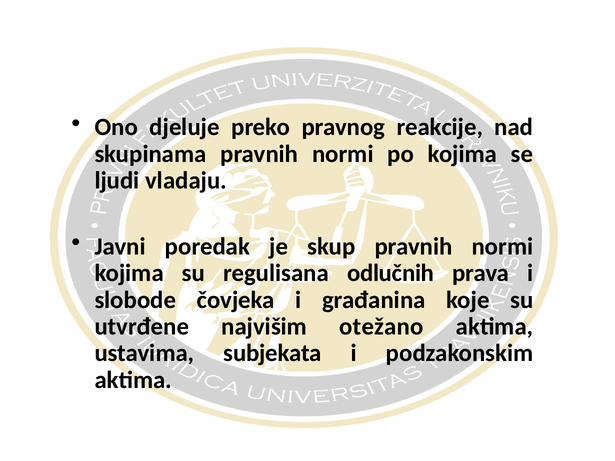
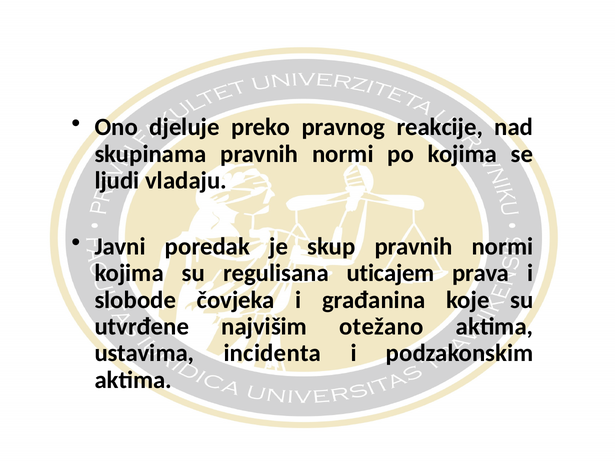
odlučnih: odlučnih -> uticajem (391, 273)
subjekata: subjekata -> incidenta (272, 354)
